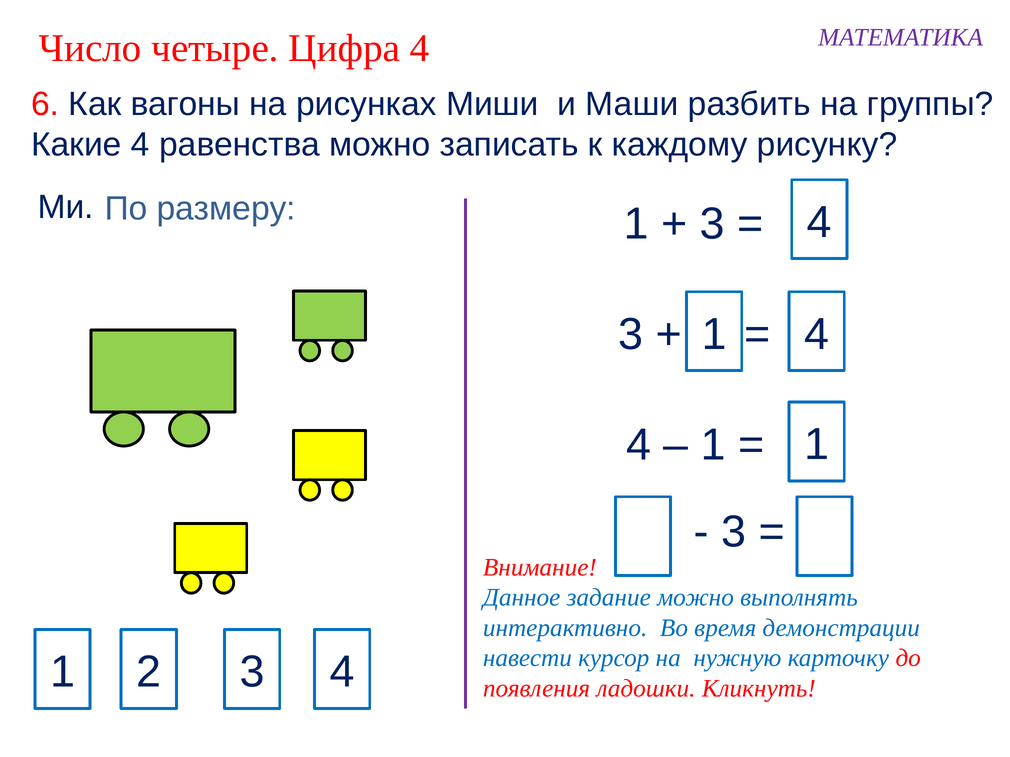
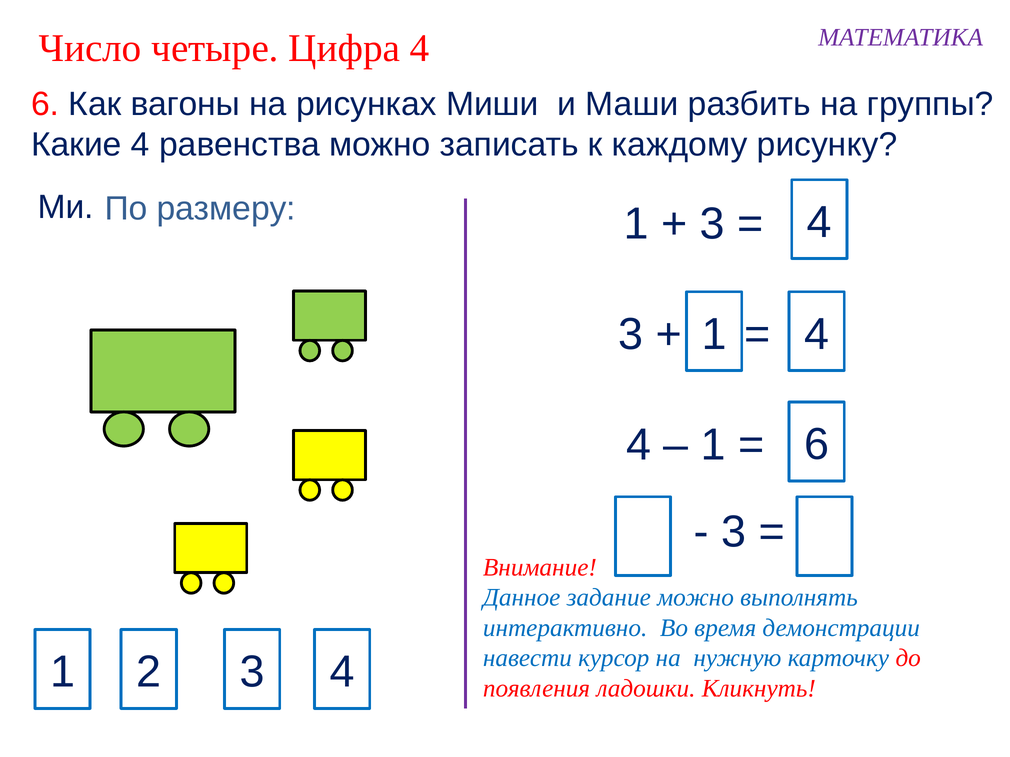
1: 1 -> 6 (817, 445)
